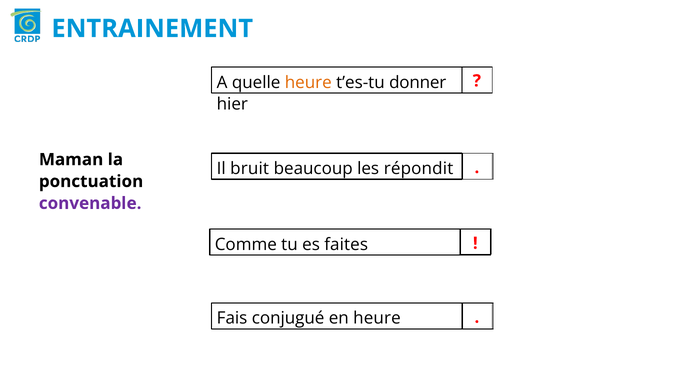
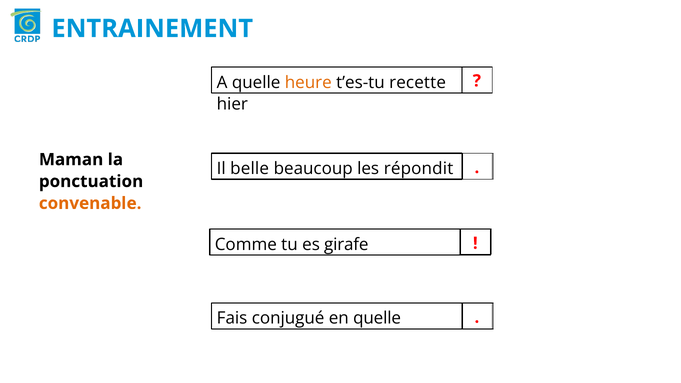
donner: donner -> recette (418, 82)
bruit: bruit -> belle (250, 169)
convenable colour: purple -> orange (90, 203)
faites: faites -> girafe (346, 244)
en heure: heure -> quelle (377, 318)
